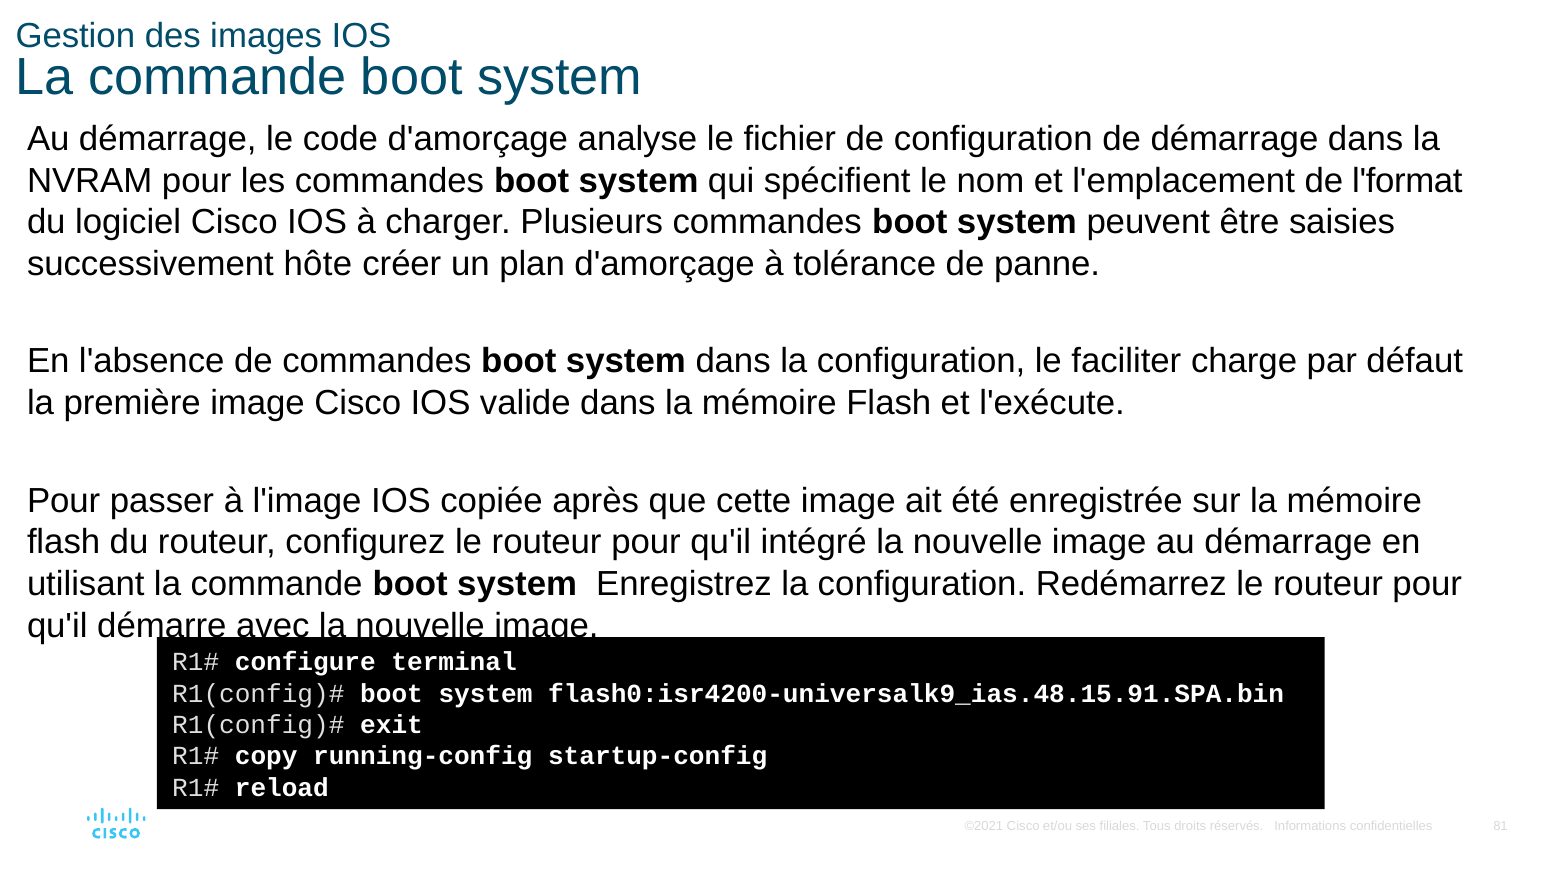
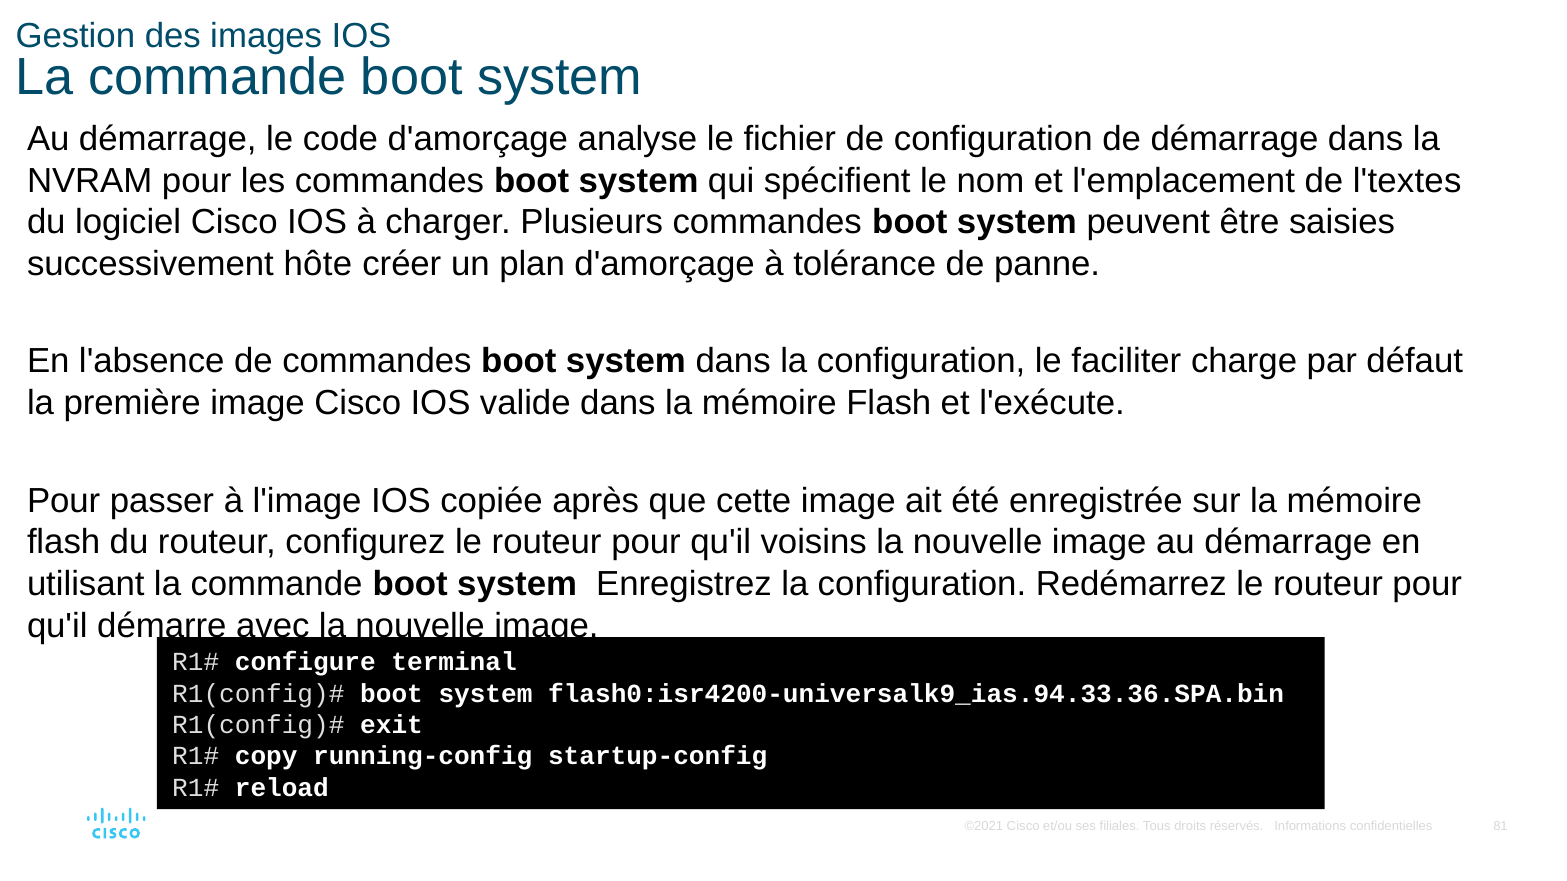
l'format: l'format -> l'textes (1407, 181)
intégré: intégré -> voisins (814, 543)
flash0:isr4200-universalk9_ias.48.15.91.SPA.bin: flash0:isr4200-universalk9_ias.48.15.91.SPA.bin -> flash0:isr4200-universalk9_ias.94.33.36.SPA.bin (916, 694)
